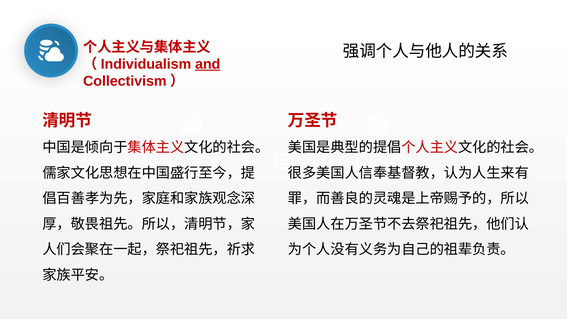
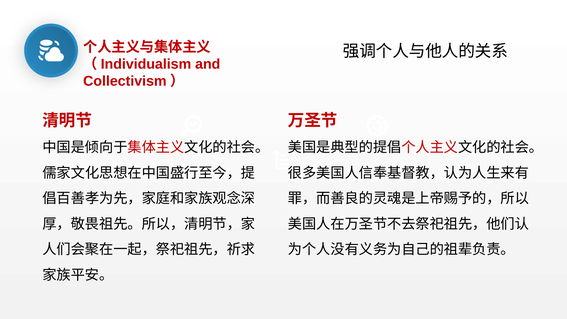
and underline: present -> none (208, 64)
